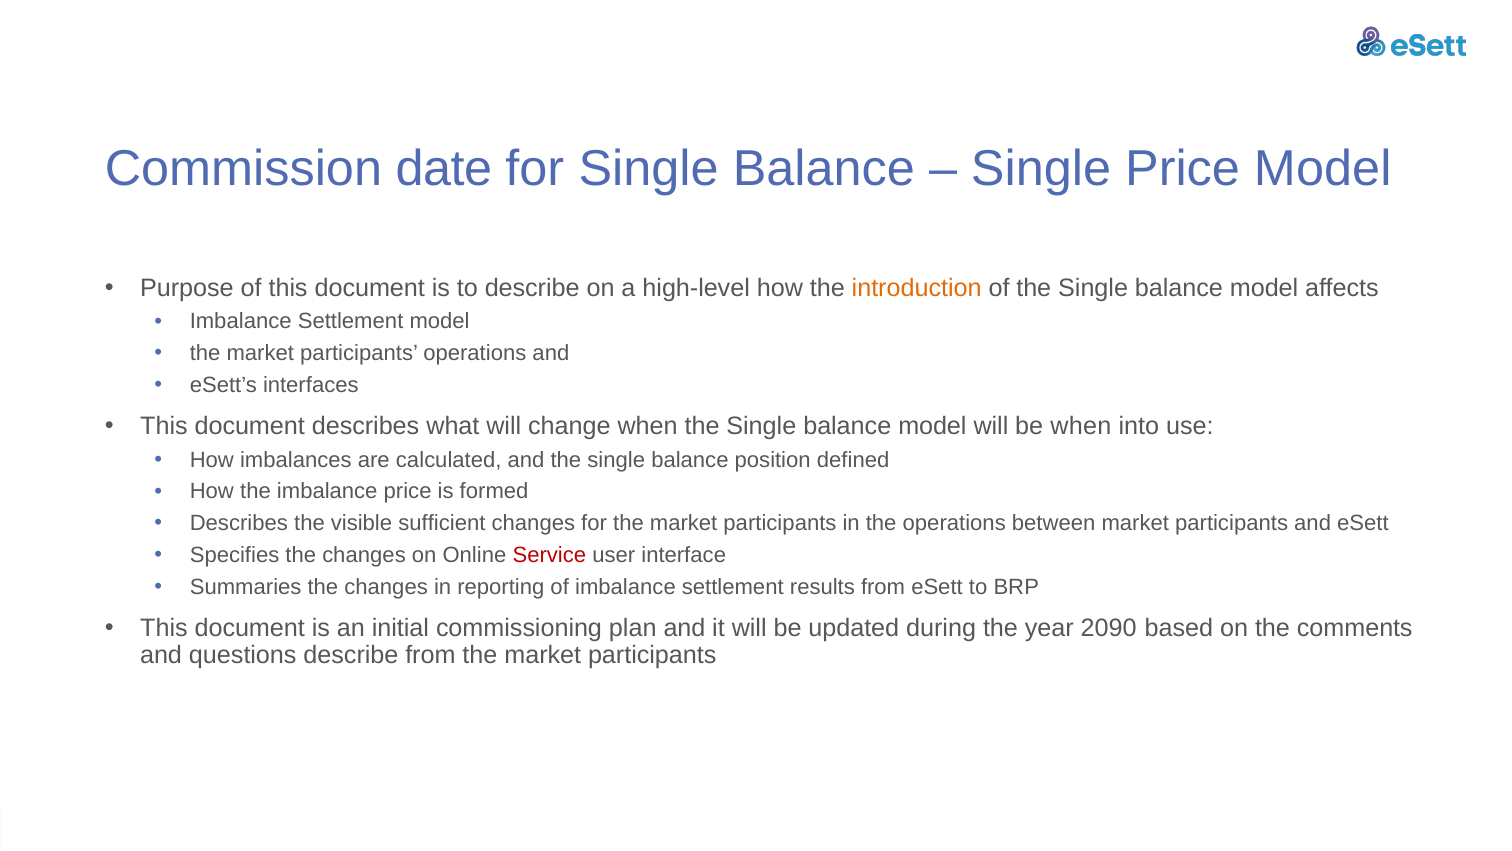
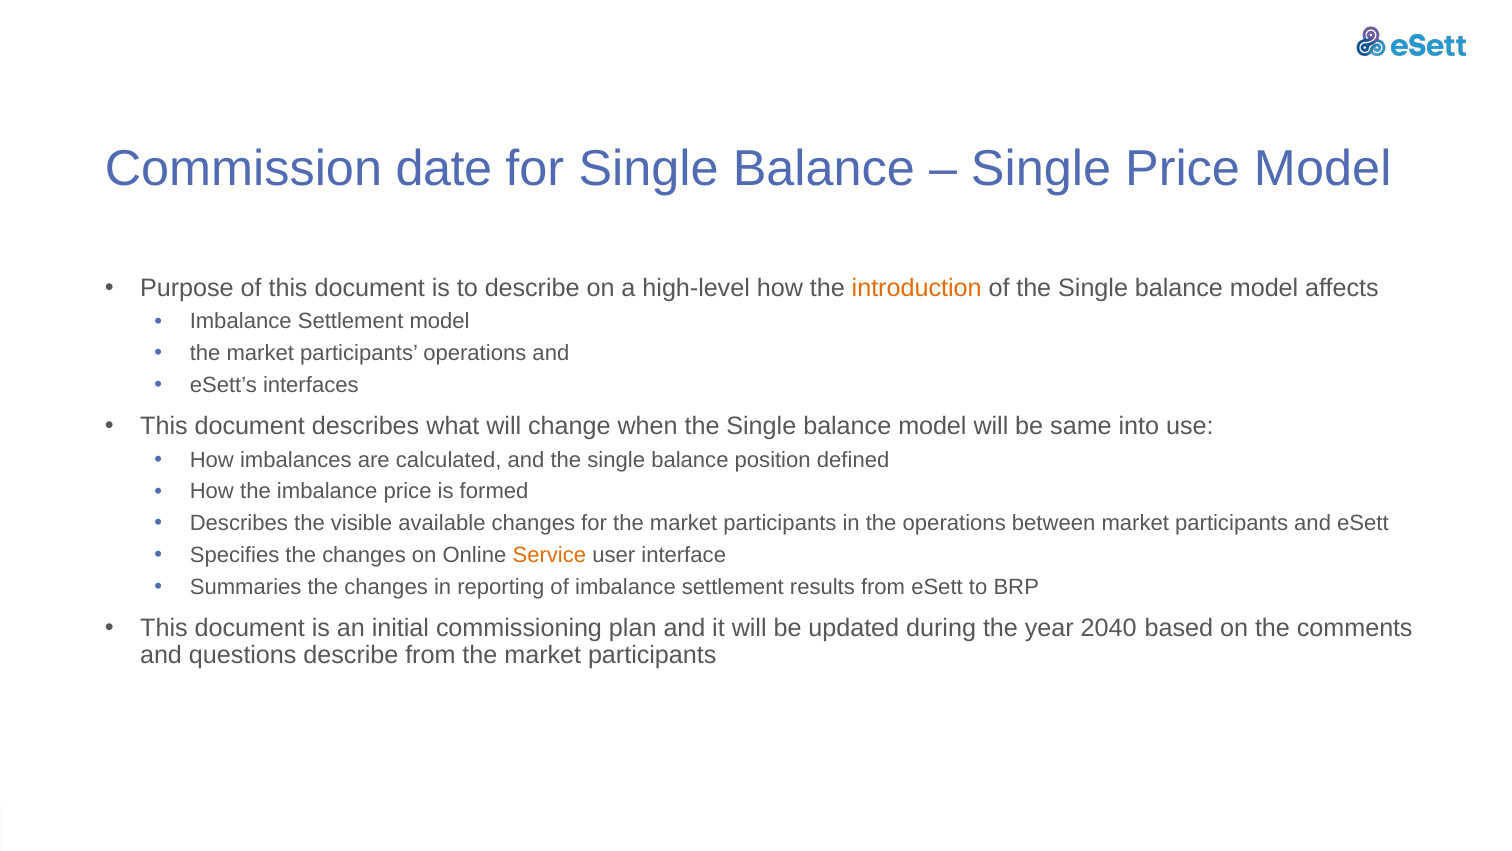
be when: when -> same (1081, 426)
sufficient: sufficient -> available (442, 523)
Service colour: red -> orange (549, 555)
2090: 2090 -> 2040 (1109, 628)
